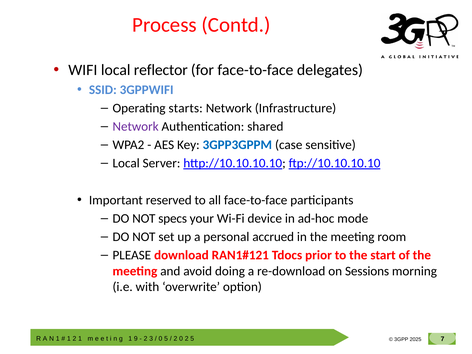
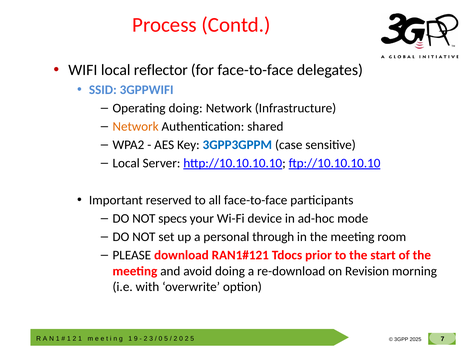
Operating starts: starts -> doing (186, 108)
Network colour: purple -> orange (136, 126)
accrued: accrued -> through (273, 237)
Sessions: Sessions -> Revision (367, 271)
